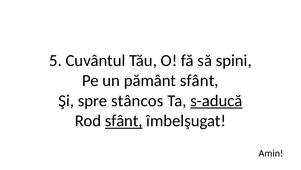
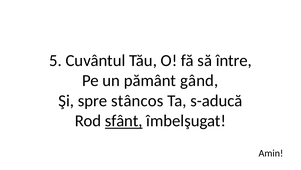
spini: spini -> între (234, 60)
pământ sfânt: sfânt -> gând (199, 80)
s-aducă underline: present -> none (216, 100)
